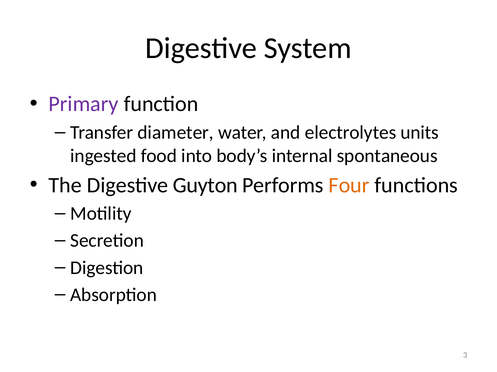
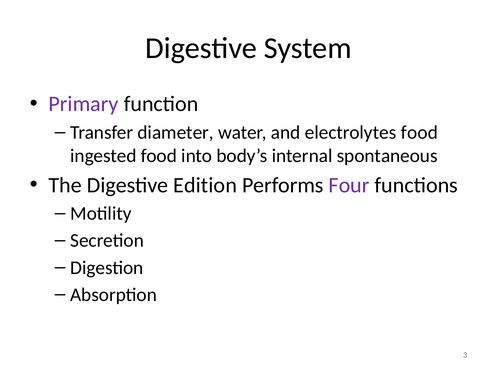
electrolytes units: units -> food (419, 133)
Guyton: Guyton -> Edition (205, 185)
Four colour: orange -> purple (349, 185)
